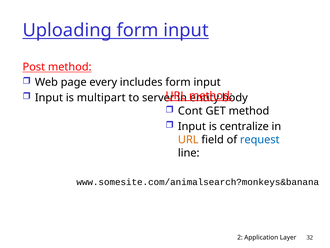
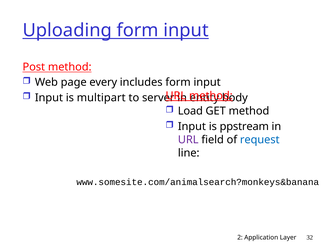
Cont: Cont -> Load (190, 111)
centralize: centralize -> ppstream (244, 126)
URL colour: orange -> purple (188, 139)
